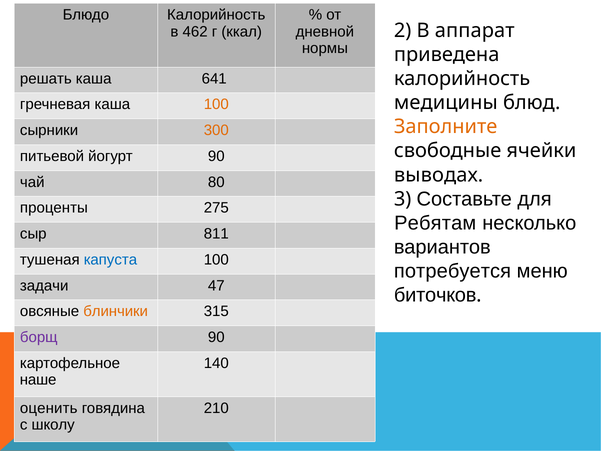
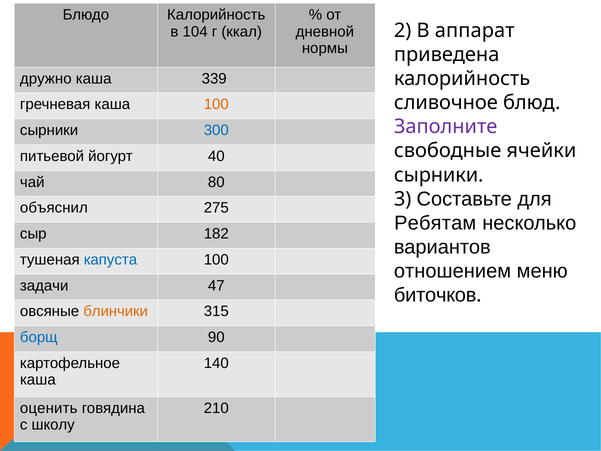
462: 462 -> 104 (195, 32)
решать: решать -> дружно (46, 79)
641: 641 -> 339 (214, 79)
медицины: медицины -> сливочное (446, 103)
Заполните colour: orange -> purple (446, 127)
300 colour: orange -> blue (216, 130)
йогурт 90: 90 -> 40 (216, 156)
выводах: выводах -> сырники (439, 175)
проценты: проценты -> объяснил (54, 208)
811: 811 -> 182 (216, 234)
потребуется: потребуется -> отношением (453, 271)
борщ colour: purple -> blue (39, 337)
наше: наше -> каша (38, 380)
